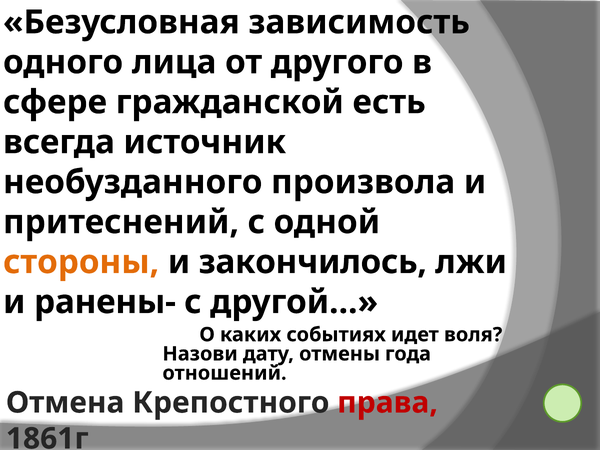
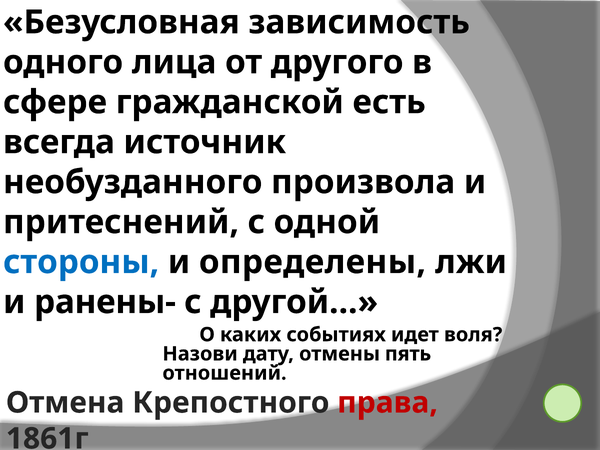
стороны colour: orange -> blue (81, 262)
закончилось: закончилось -> определены (312, 262)
года: года -> пять (408, 354)
